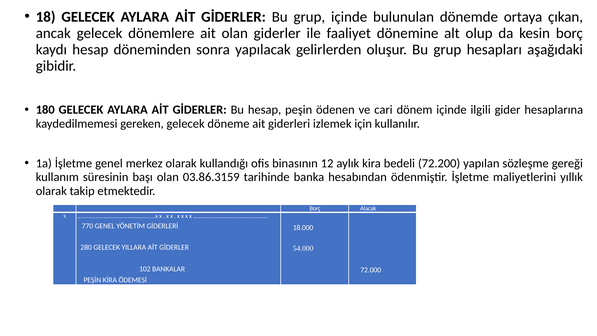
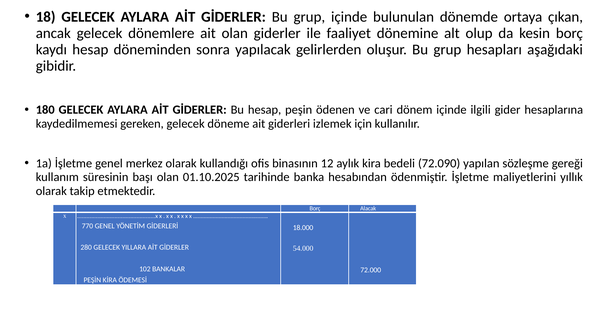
72.200: 72.200 -> 72.090 (439, 163)
03.86.3159: 03.86.3159 -> 01.10.2025 (211, 177)
